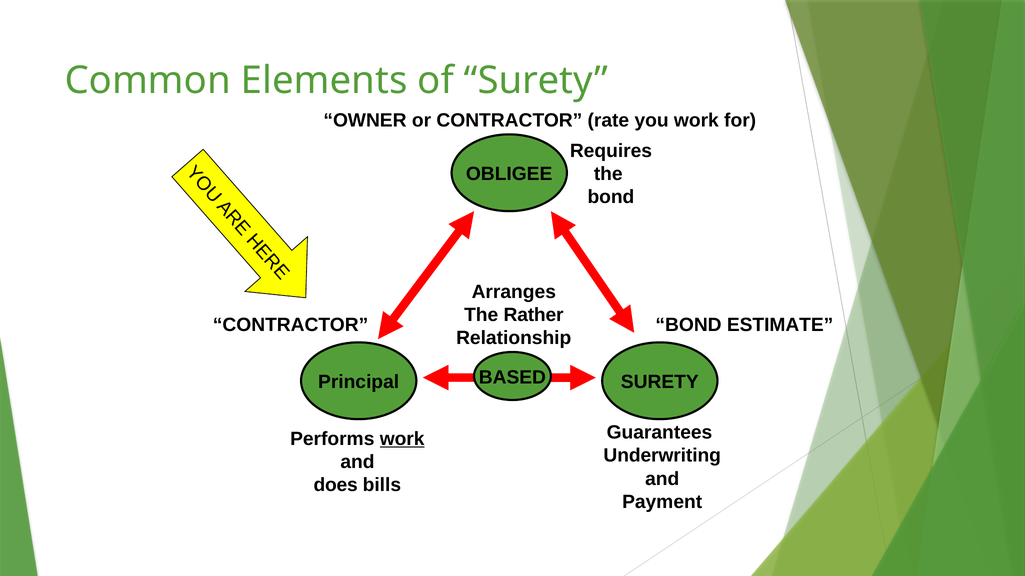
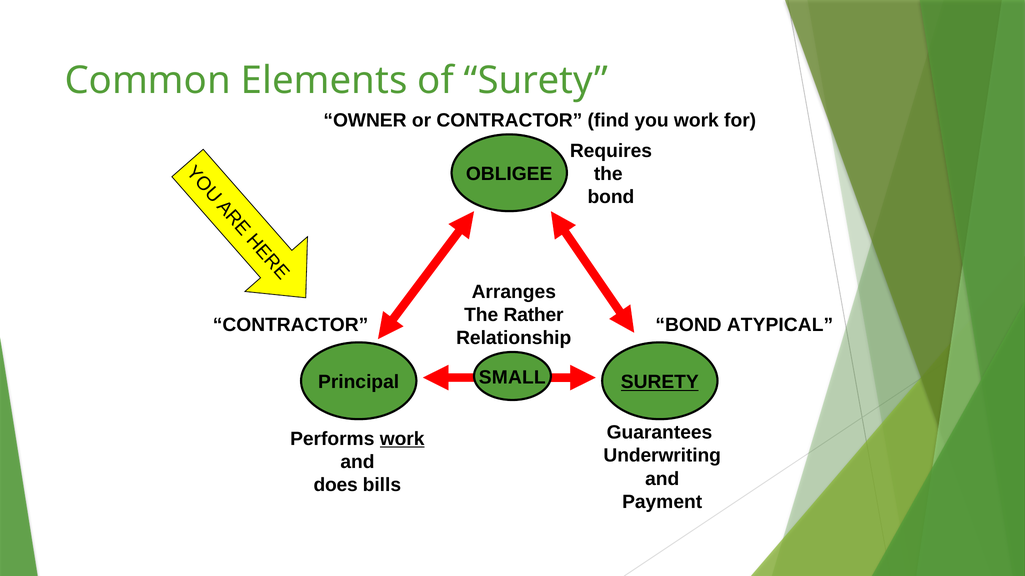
rate: rate -> find (608, 120)
ESTIMATE: ESTIMATE -> ATYPICAL (780, 325)
BASED: BASED -> SMALL (512, 378)
SURETY underline: none -> present (660, 382)
